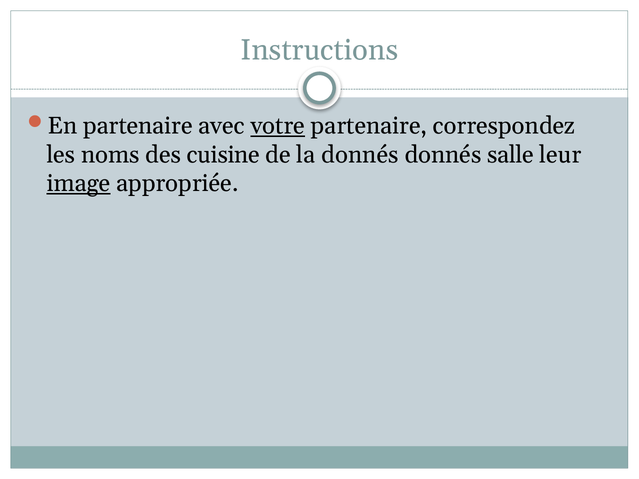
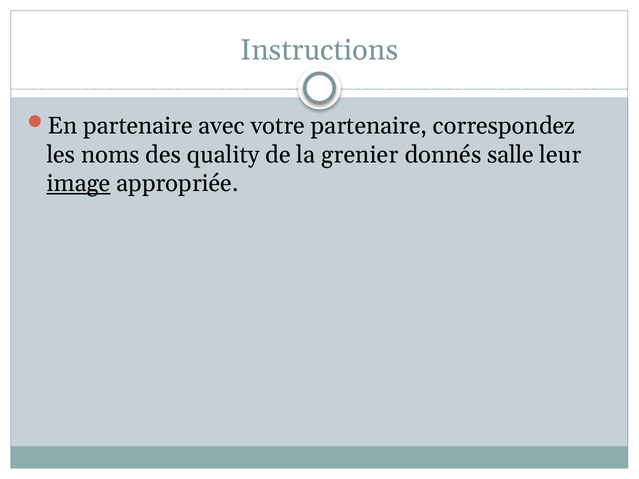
votre underline: present -> none (278, 126)
cuisine: cuisine -> quality (223, 155)
la donnés: donnés -> grenier (360, 155)
